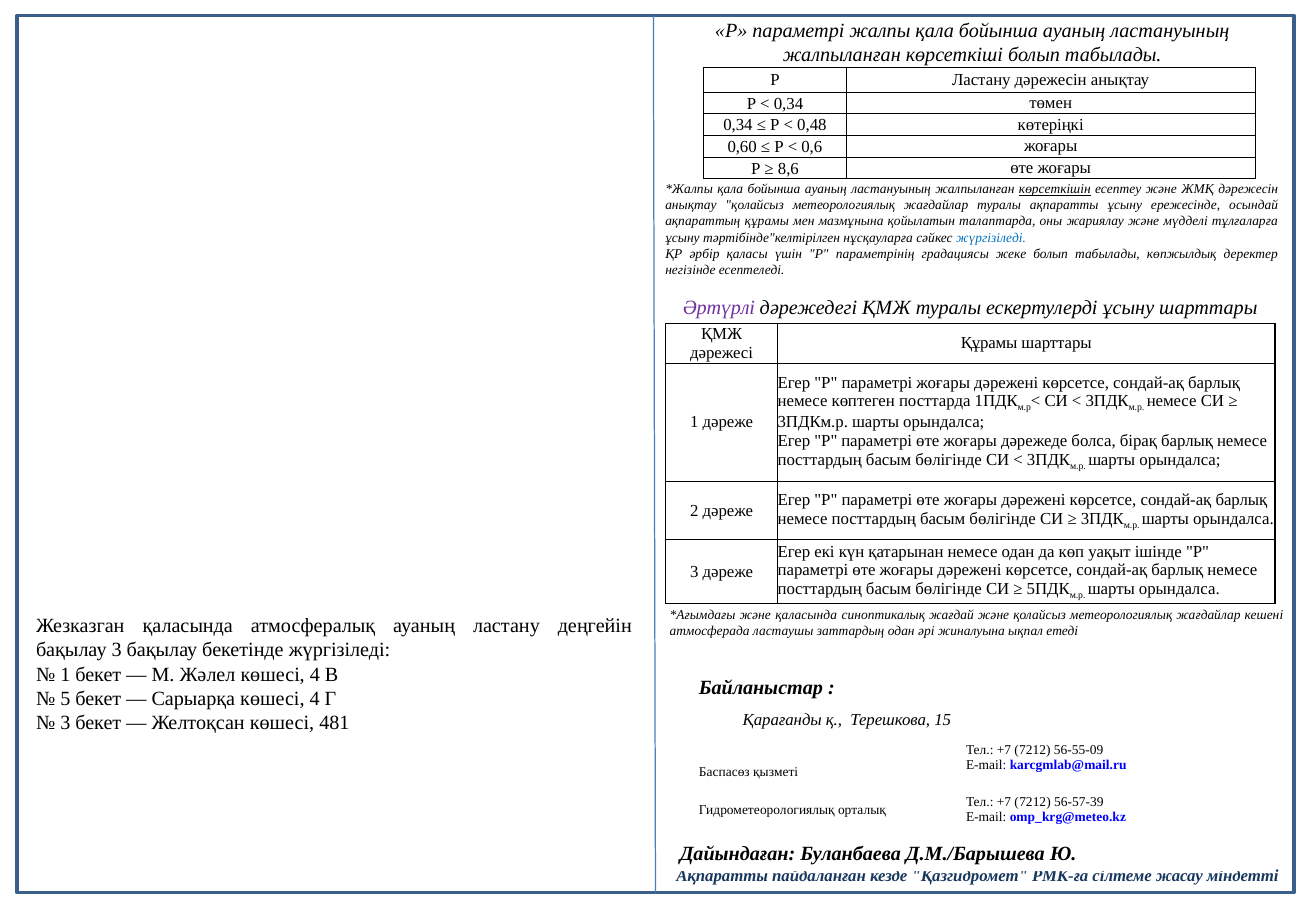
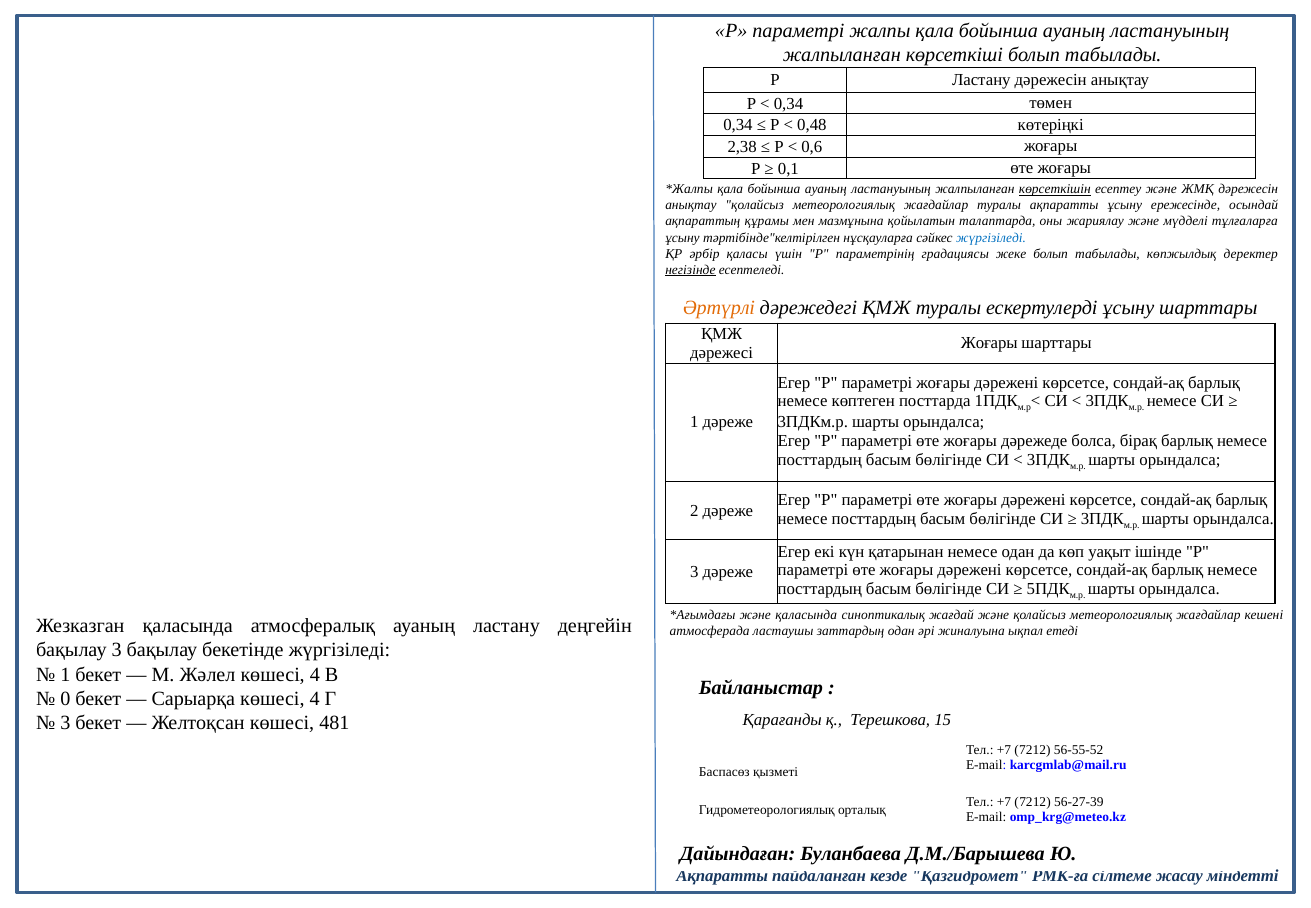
0,60: 0,60 -> 2,38 (742, 147)
8,6: 8,6 -> 0,1 (788, 169)
негізінде underline: none -> present (690, 270)
Әртүрлі colour: purple -> orange (719, 308)
Құрамы: Құрамы -> Жоғары (989, 343)
5: 5 -> 0 (65, 698)
56-55-09: 56-55-09 -> 56-55-52 (1079, 749)
56-57-39: 56-57-39 -> 56-27-39 (1079, 802)
